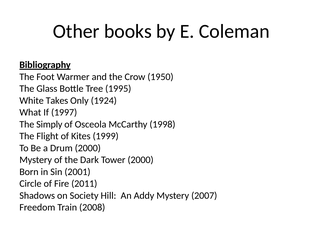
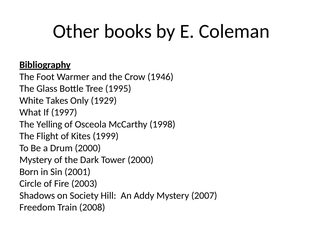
1950: 1950 -> 1946 (160, 77)
1924: 1924 -> 1929 (104, 100)
Simply: Simply -> Yelling (49, 124)
2011: 2011 -> 2003 (84, 183)
